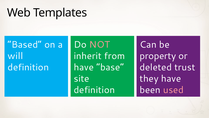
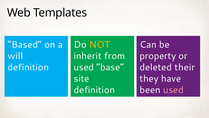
NOT colour: pink -> yellow (100, 45)
have: have -> used (84, 67)
trust: trust -> their (185, 67)
